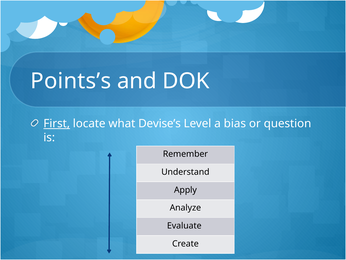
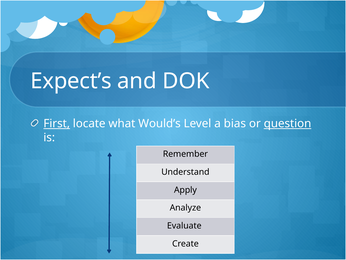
Points’s: Points’s -> Expect’s (71, 81)
Devise’s: Devise’s -> Would’s (159, 123)
question underline: none -> present (288, 123)
